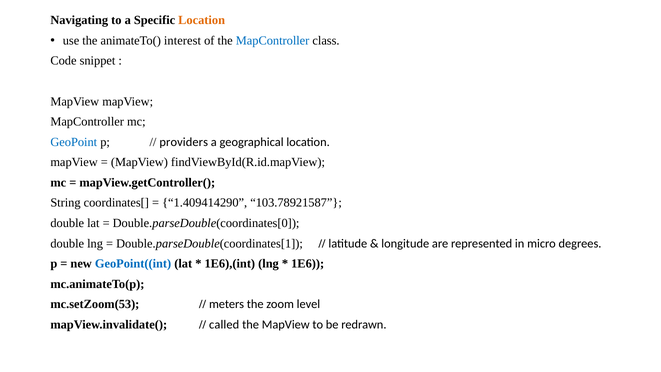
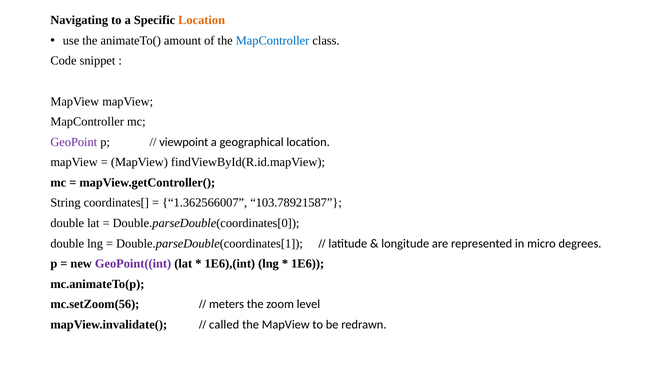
interest: interest -> amount (183, 41)
GeoPoint colour: blue -> purple (74, 142)
providers: providers -> viewpoint (184, 142)
1.409414290: 1.409414290 -> 1.362566007 (205, 203)
GeoPoint((int colour: blue -> purple (133, 264)
mc.setZoom(53: mc.setZoom(53 -> mc.setZoom(56 (95, 304)
